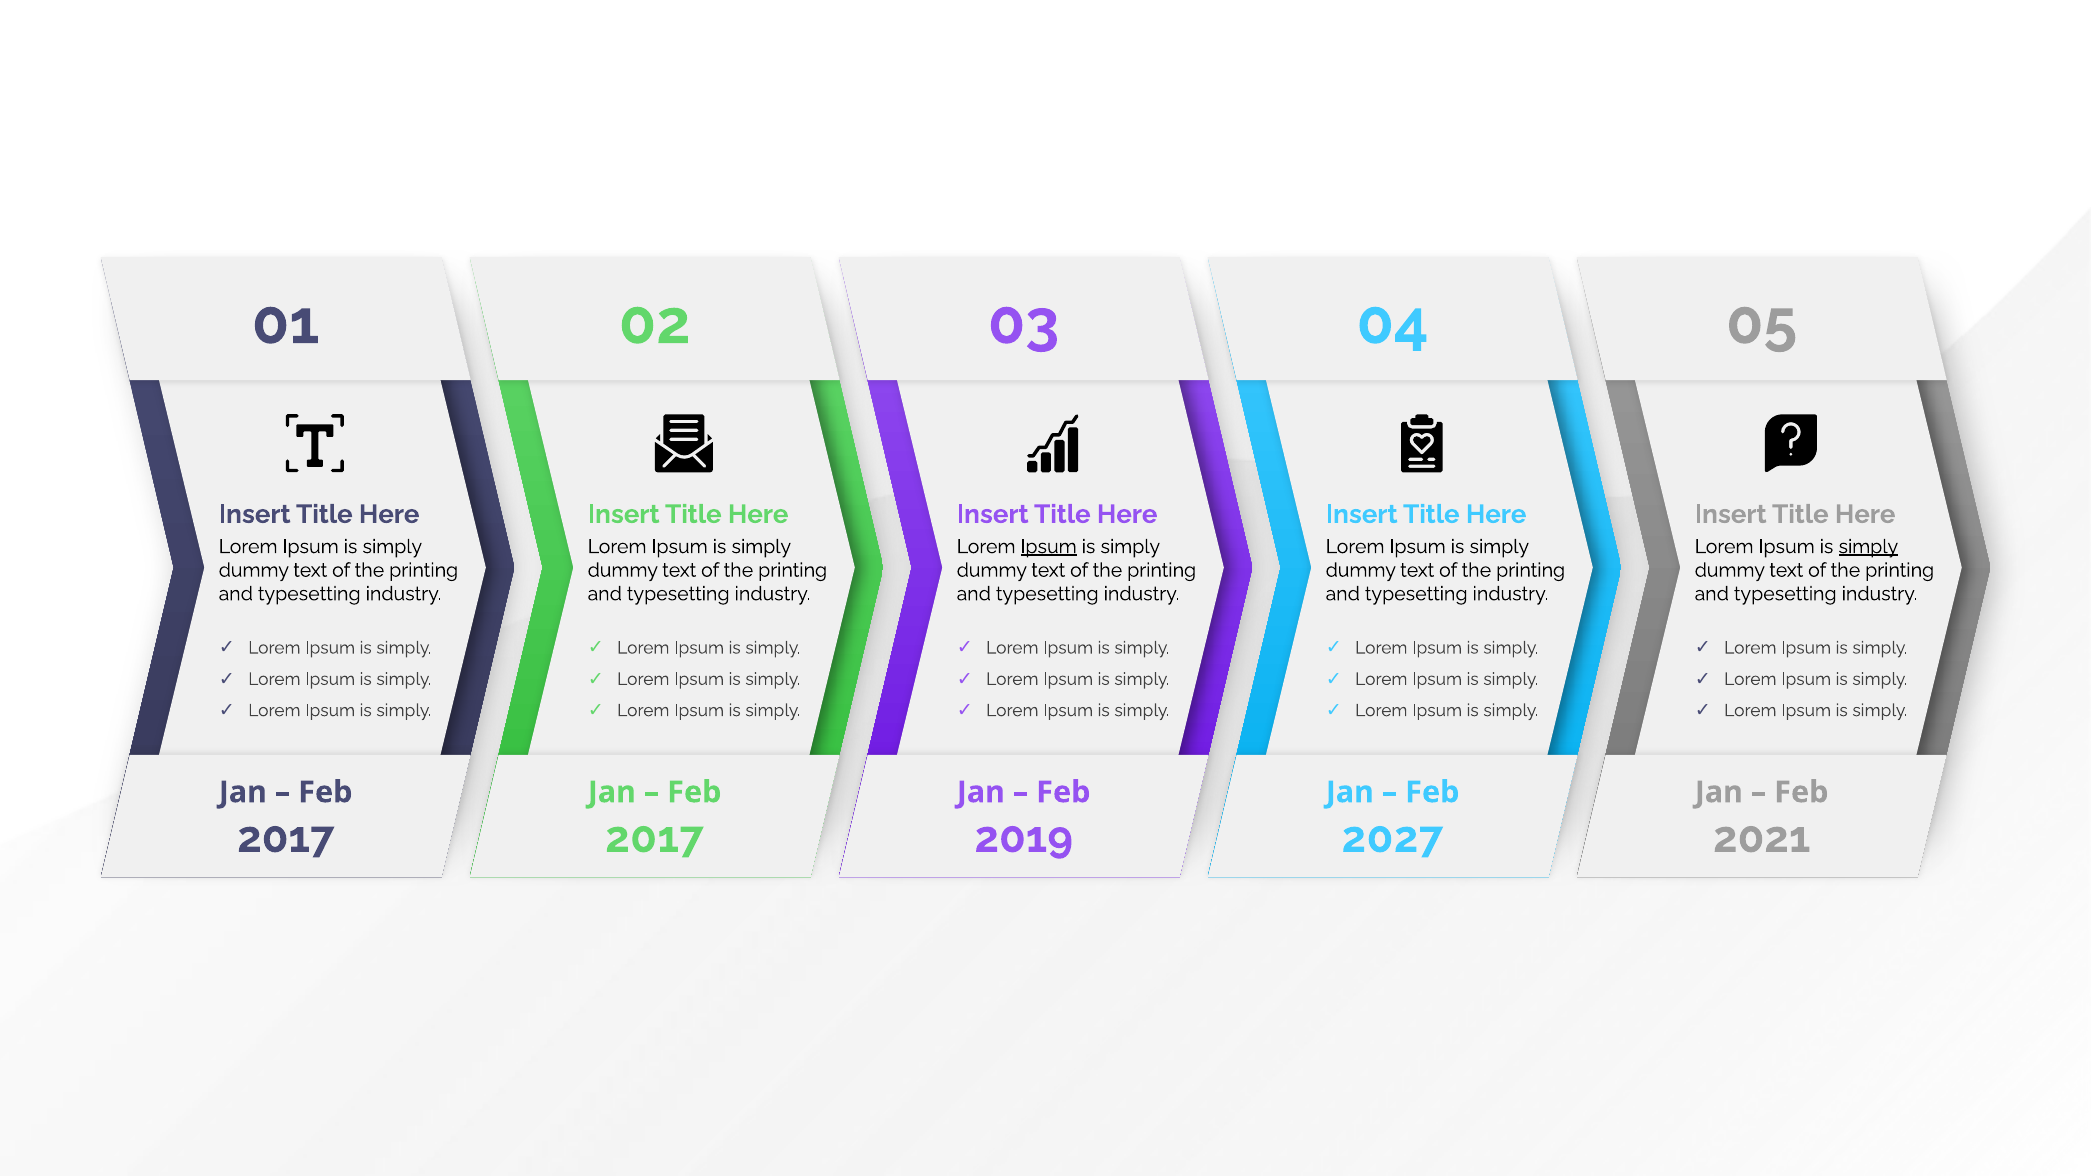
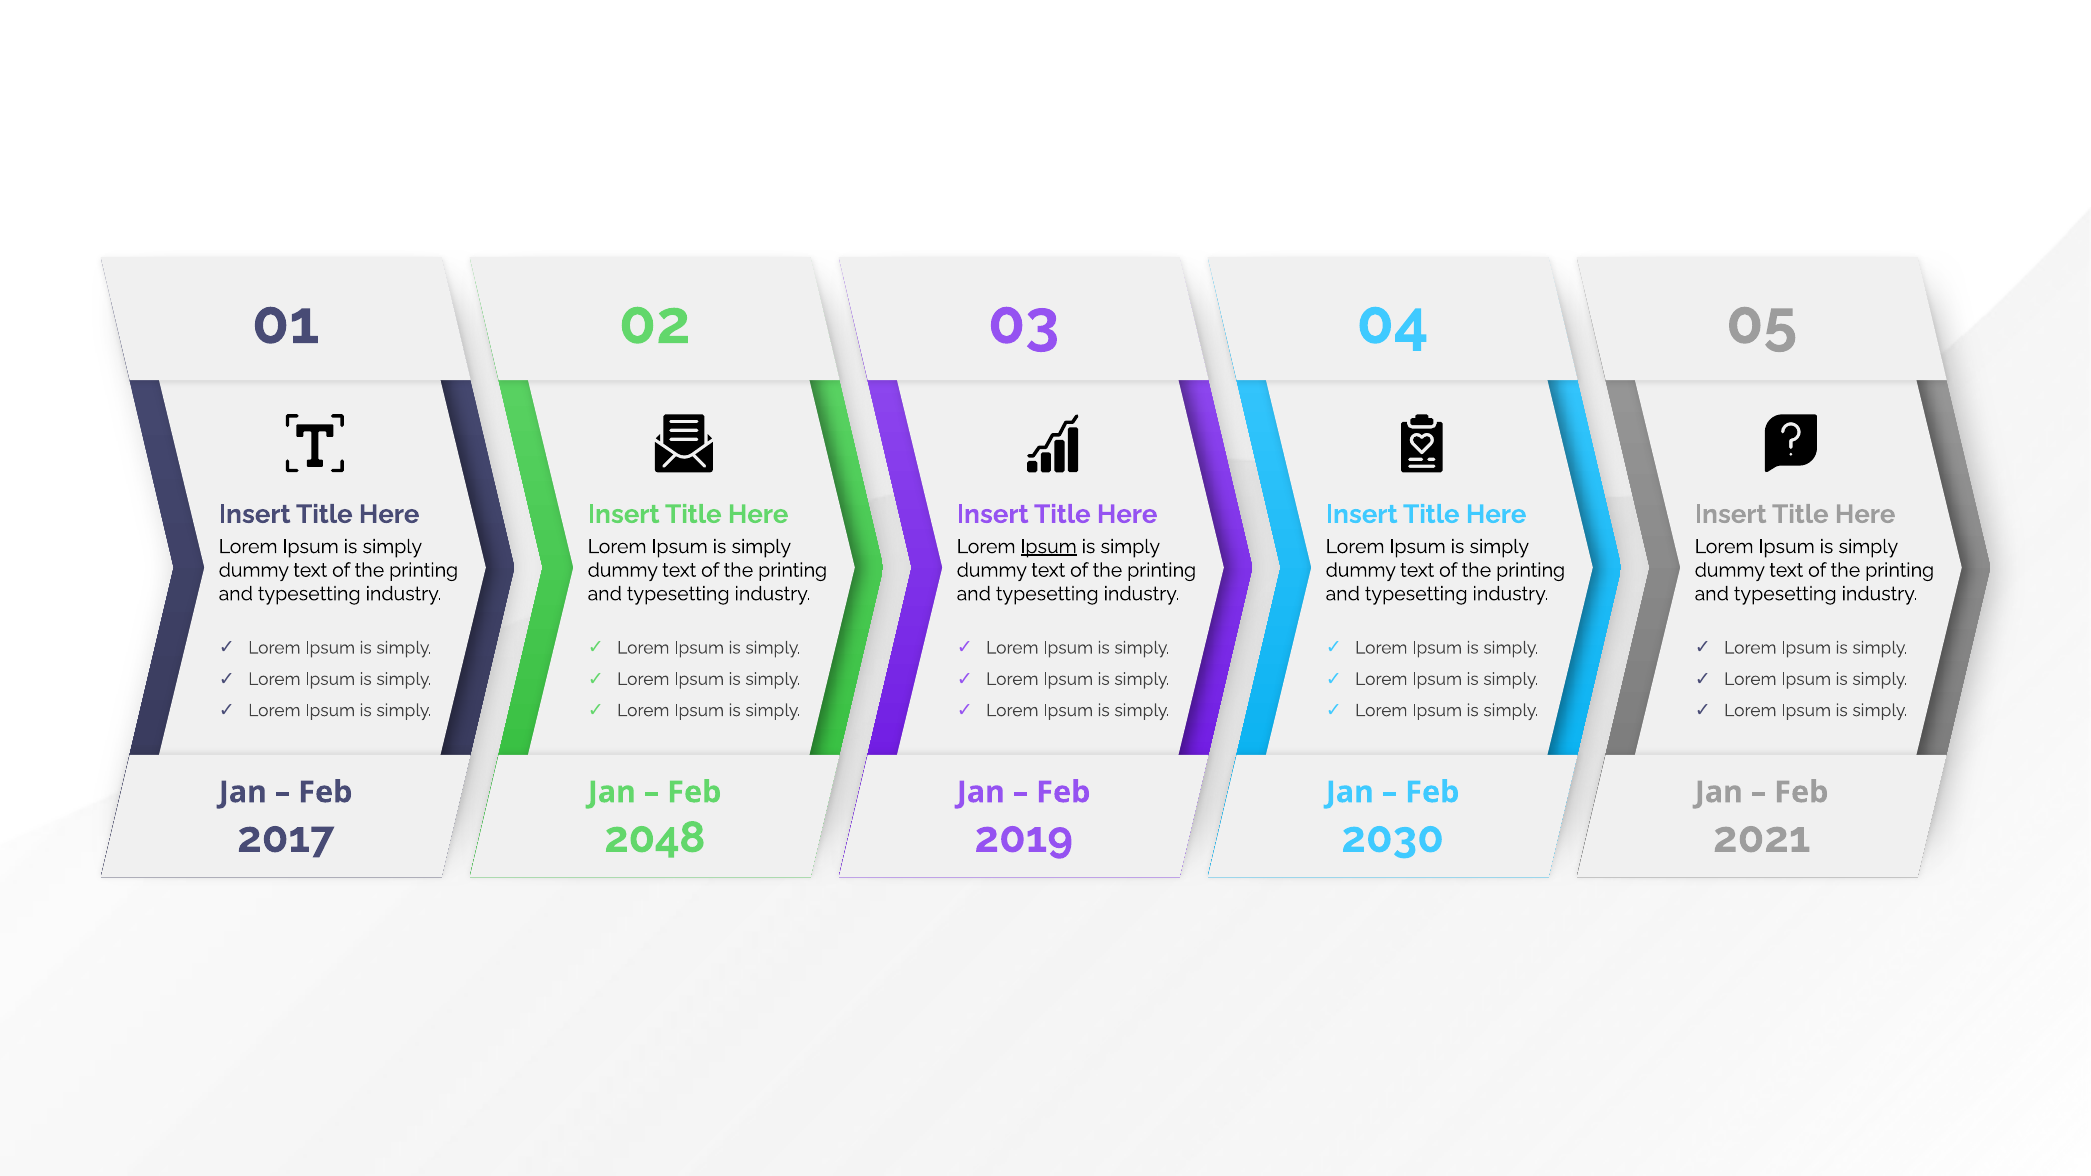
simply underline: present -> none (1868, 547)
2017: 2017 -> 2048 (655, 838)
2027: 2027 -> 2030 (1393, 838)
